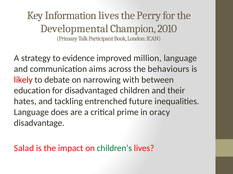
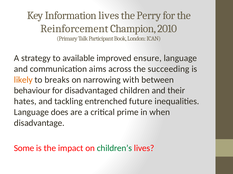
Developmental: Developmental -> Reinforcement (74, 29)
evidence: evidence -> available (79, 58)
million: million -> ensure (148, 58)
behaviours: behaviours -> succeeding (169, 69)
likely colour: red -> orange (23, 80)
debate: debate -> breaks (57, 80)
education: education -> behaviour (32, 91)
oracy: oracy -> when (160, 113)
Salad: Salad -> Some (24, 149)
